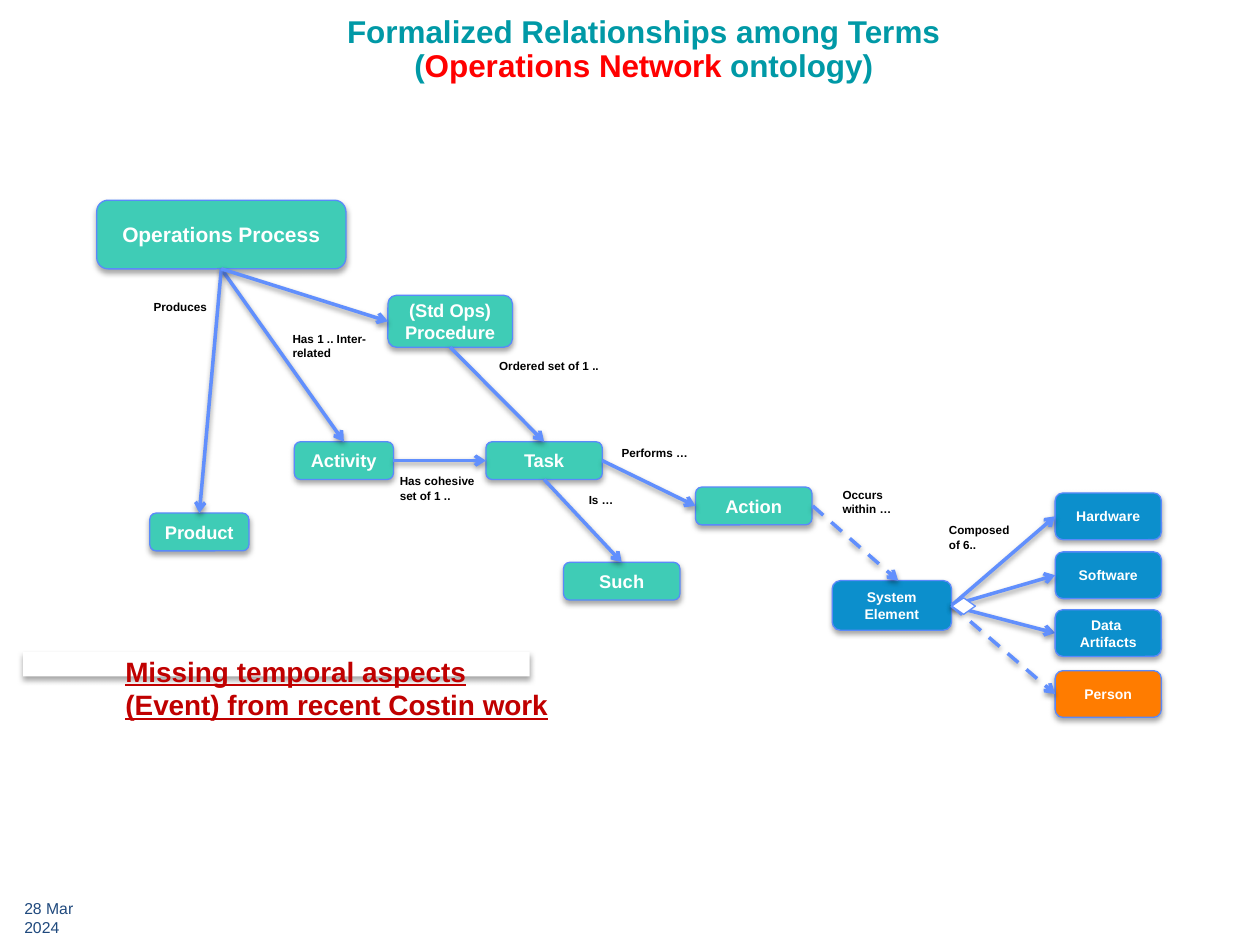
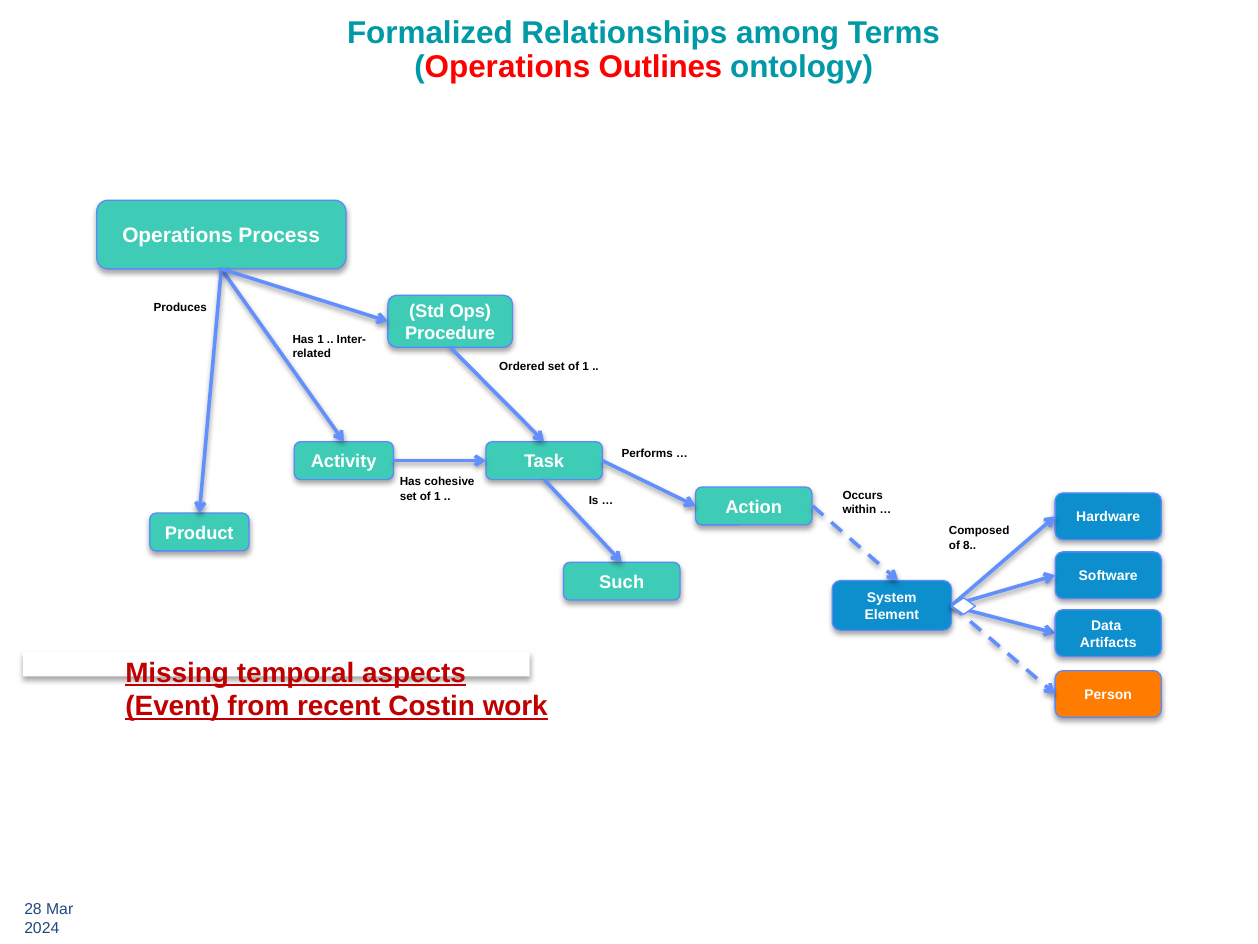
Network: Network -> Outlines (660, 67)
6: 6 -> 8 (970, 545)
